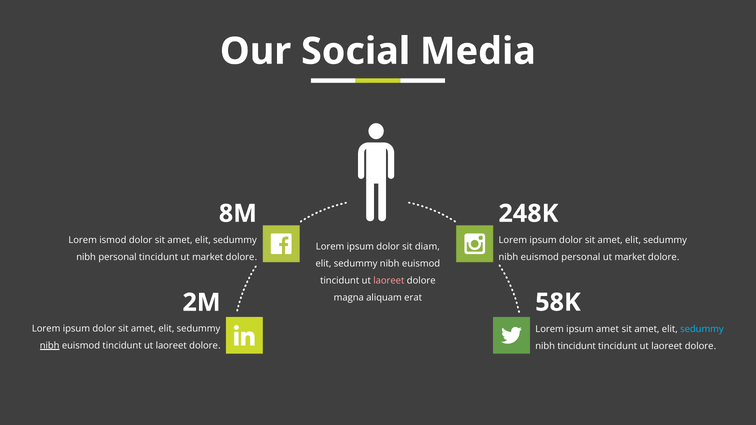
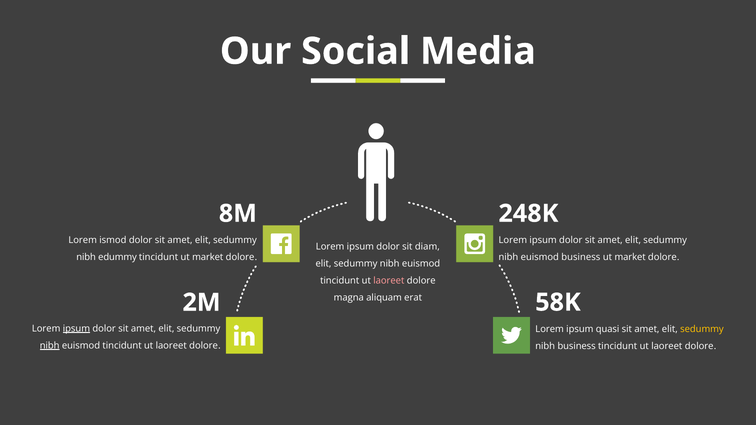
nibh personal: personal -> edummy (118, 257)
euismod personal: personal -> business (581, 257)
ipsum underline: none -> present (76, 329)
ipsum amet: amet -> quasi (608, 329)
sedummy colour: light blue -> yellow (702, 329)
nibh tincidunt: tincidunt -> business (577, 346)
